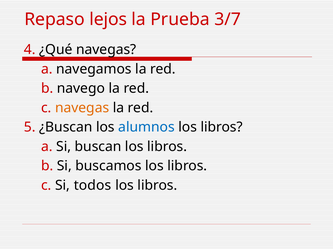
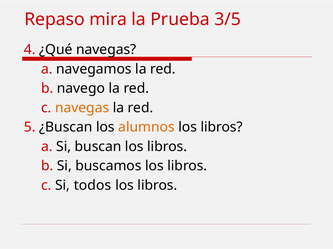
lejos: lejos -> mira (108, 19)
3/7: 3/7 -> 3/5 (228, 19)
alumnos colour: blue -> orange (146, 128)
